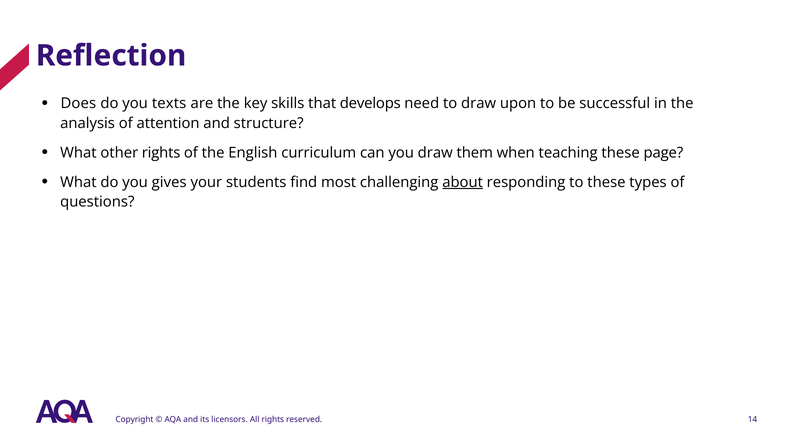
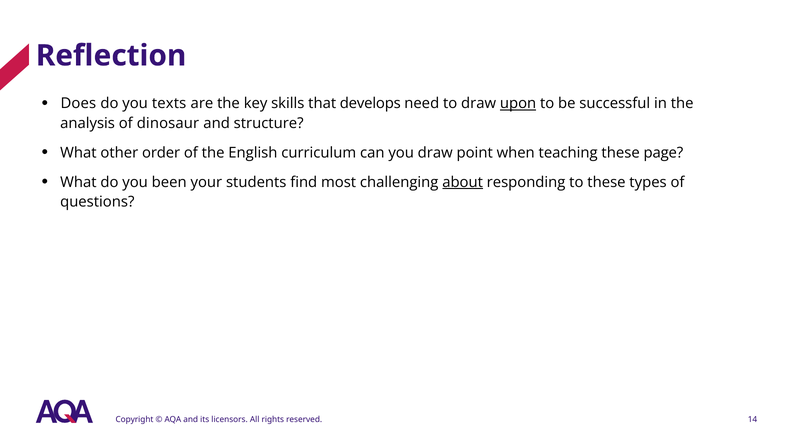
upon underline: none -> present (518, 104)
attention: attention -> dinosaur (168, 123)
other rights: rights -> order (161, 153)
them: them -> point (475, 153)
gives: gives -> been (169, 182)
